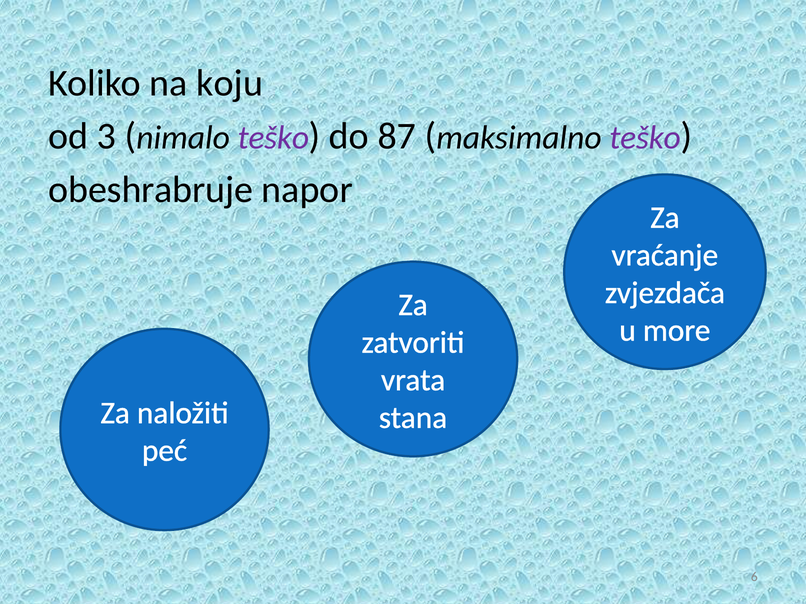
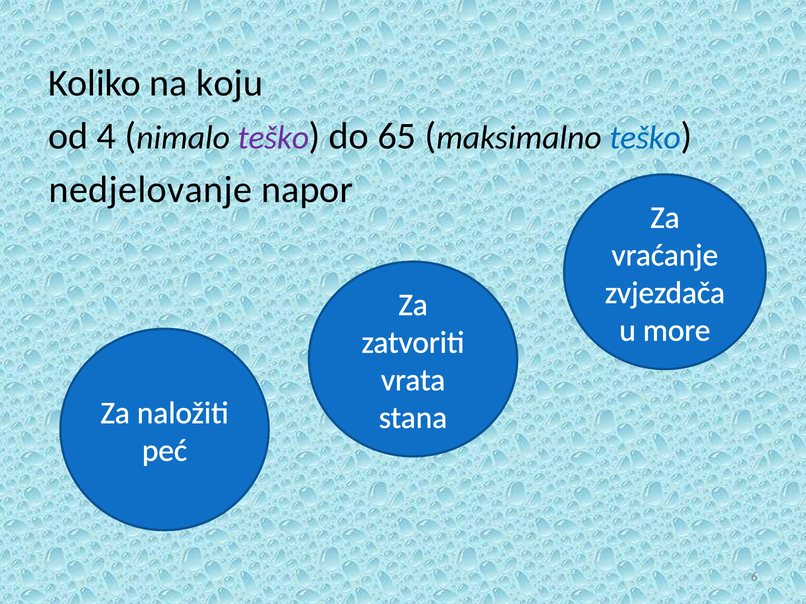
3: 3 -> 4 (106, 137)
87: 87 -> 65 (397, 137)
teško colour: purple -> blue (645, 138)
obeshrabruje: obeshrabruje -> nedjelovanje (150, 190)
